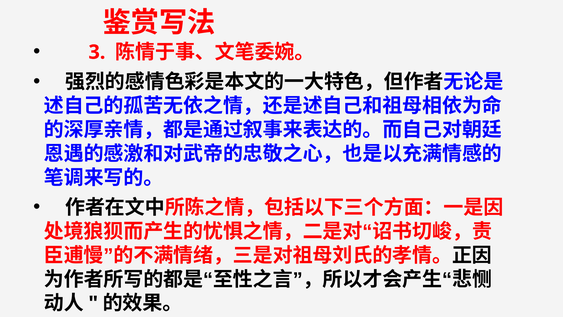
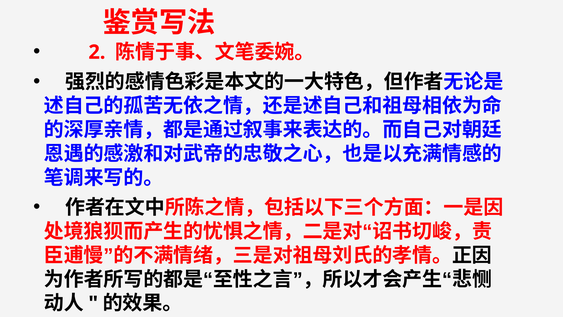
3: 3 -> 2 (97, 52)
